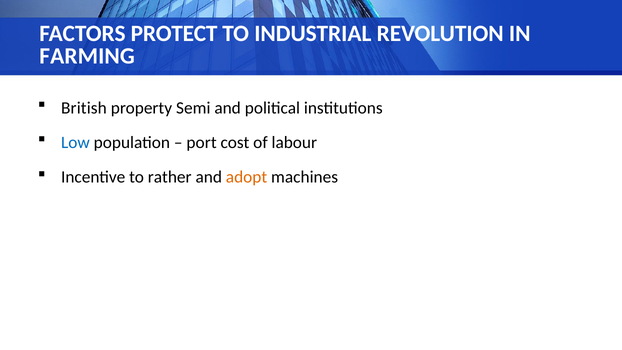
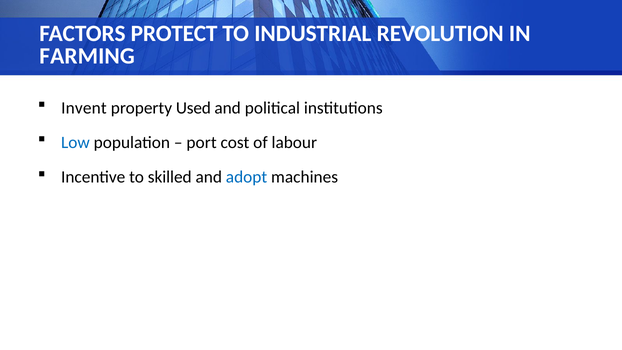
British: British -> Invent (84, 108)
Semi: Semi -> Used (193, 108)
rather: rather -> skilled (170, 177)
adopt colour: orange -> blue (247, 177)
